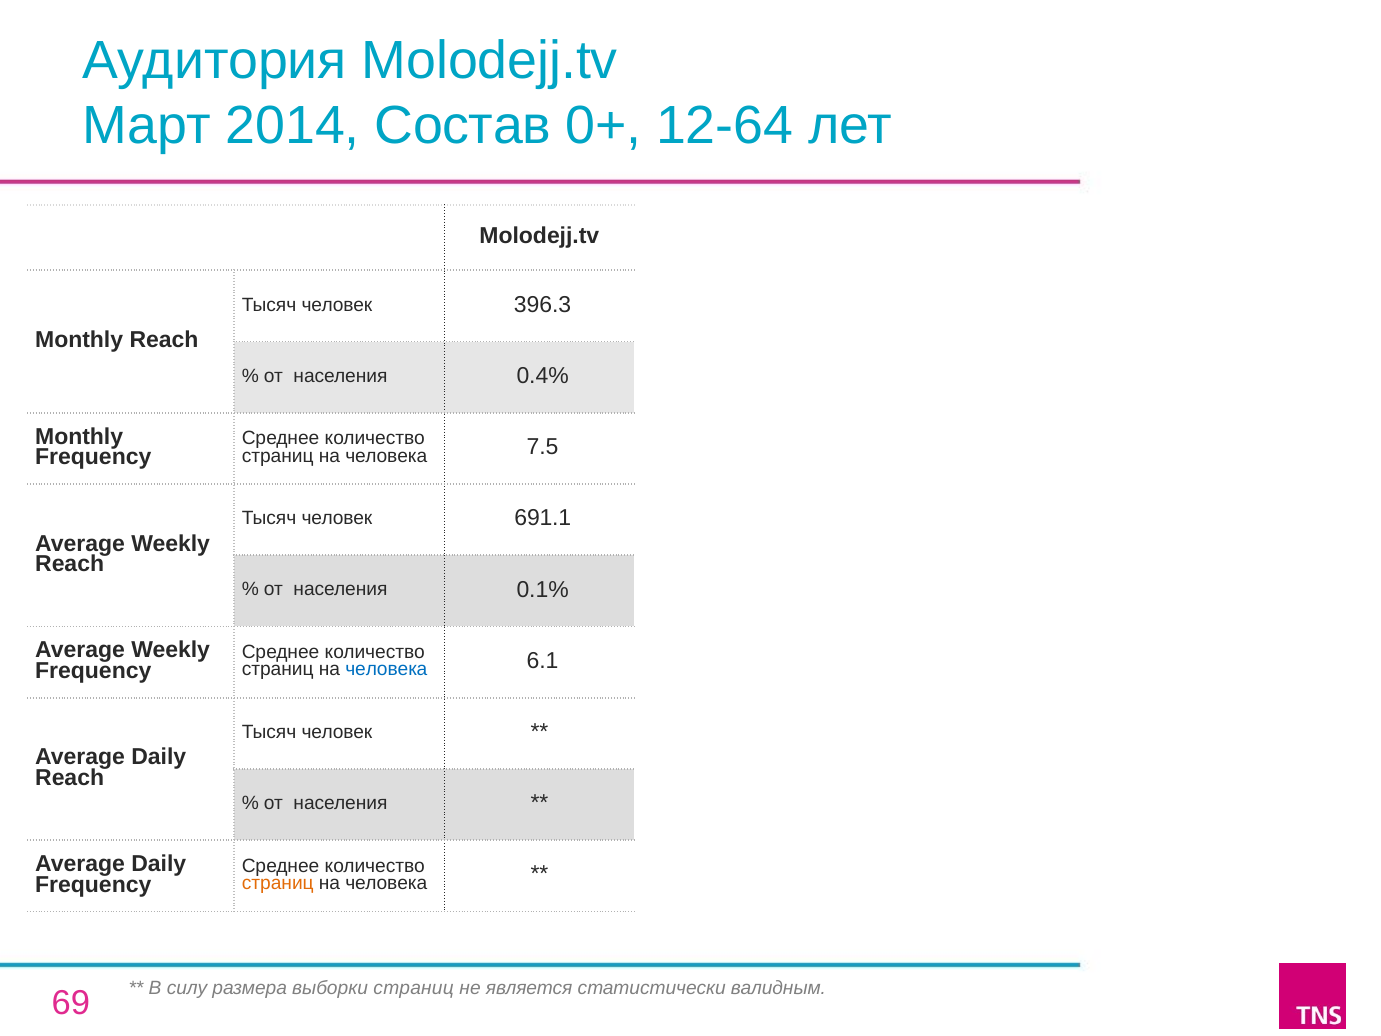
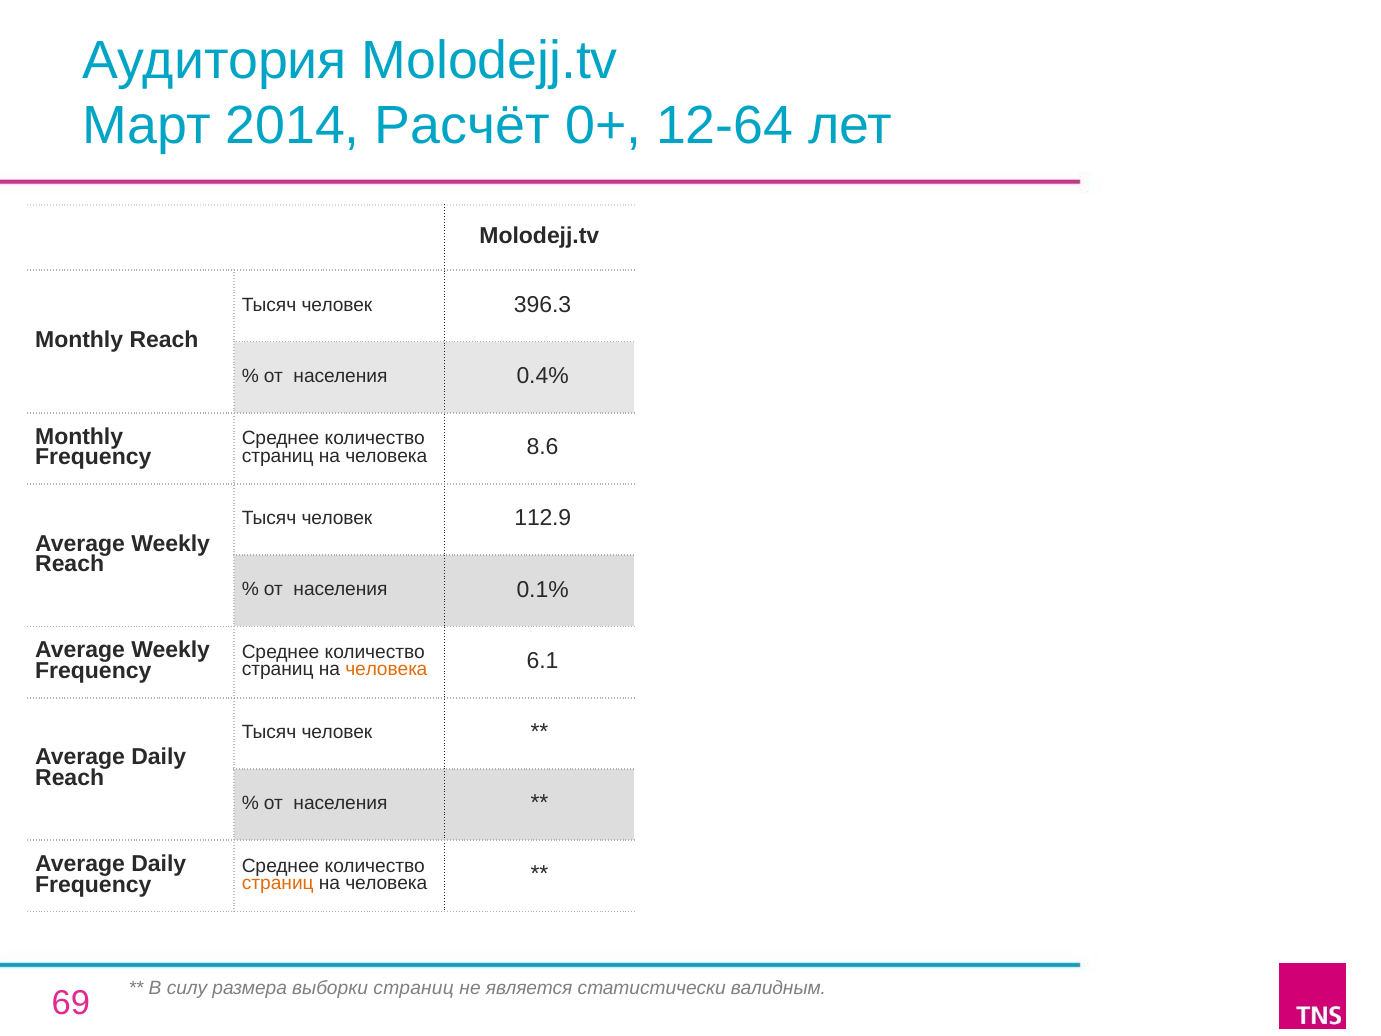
Состав: Состав -> Расчёт (463, 126)
7.5: 7.5 -> 8.6 (543, 447)
691.1: 691.1 -> 112.9 (543, 518)
человека colour: blue -> orange (386, 669)
